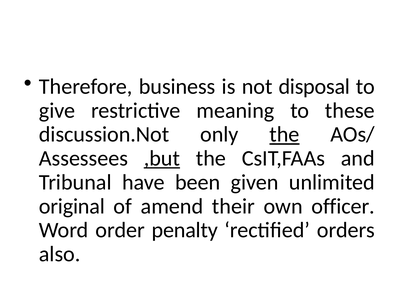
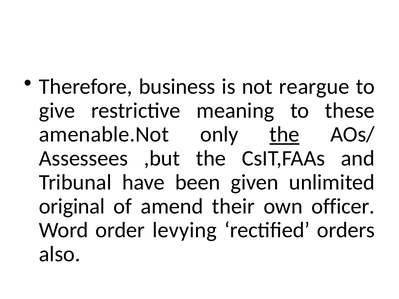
disposal: disposal -> reargue (314, 87)
discussion.Not: discussion.Not -> amenable.Not (104, 135)
,but underline: present -> none (162, 158)
penalty: penalty -> levying (185, 230)
